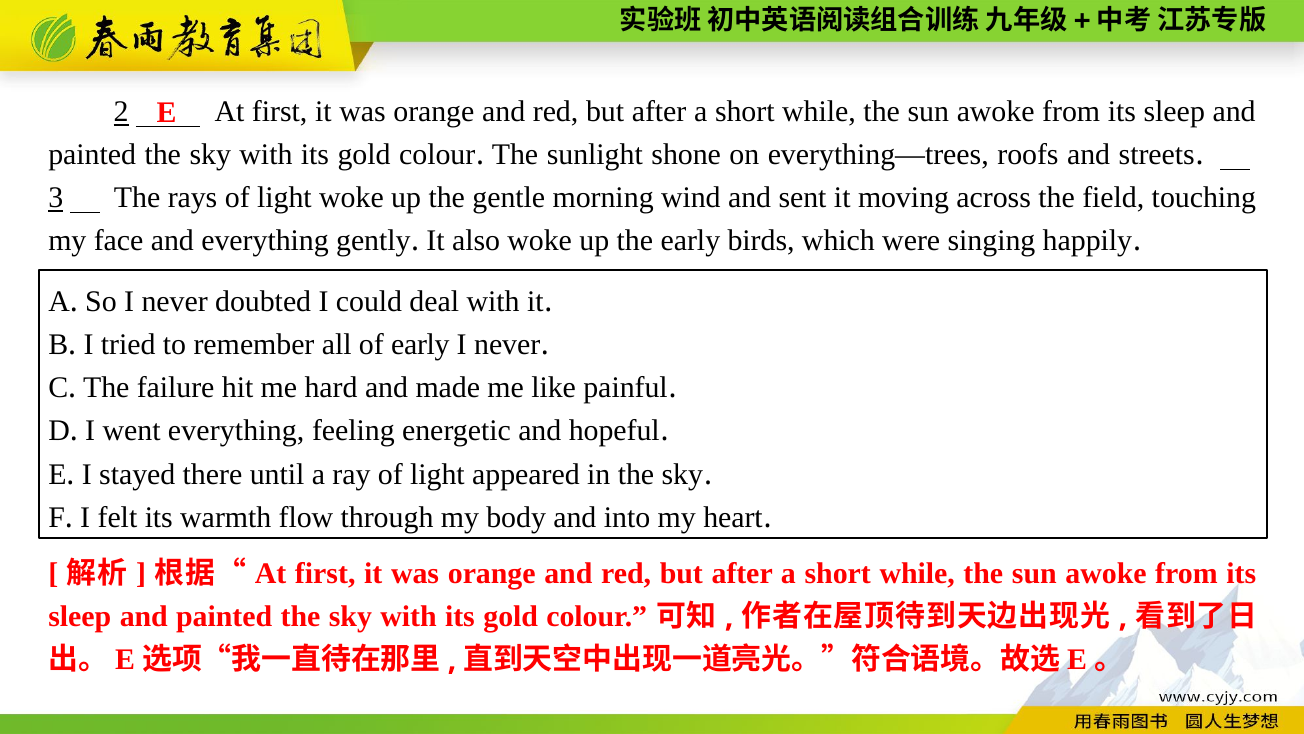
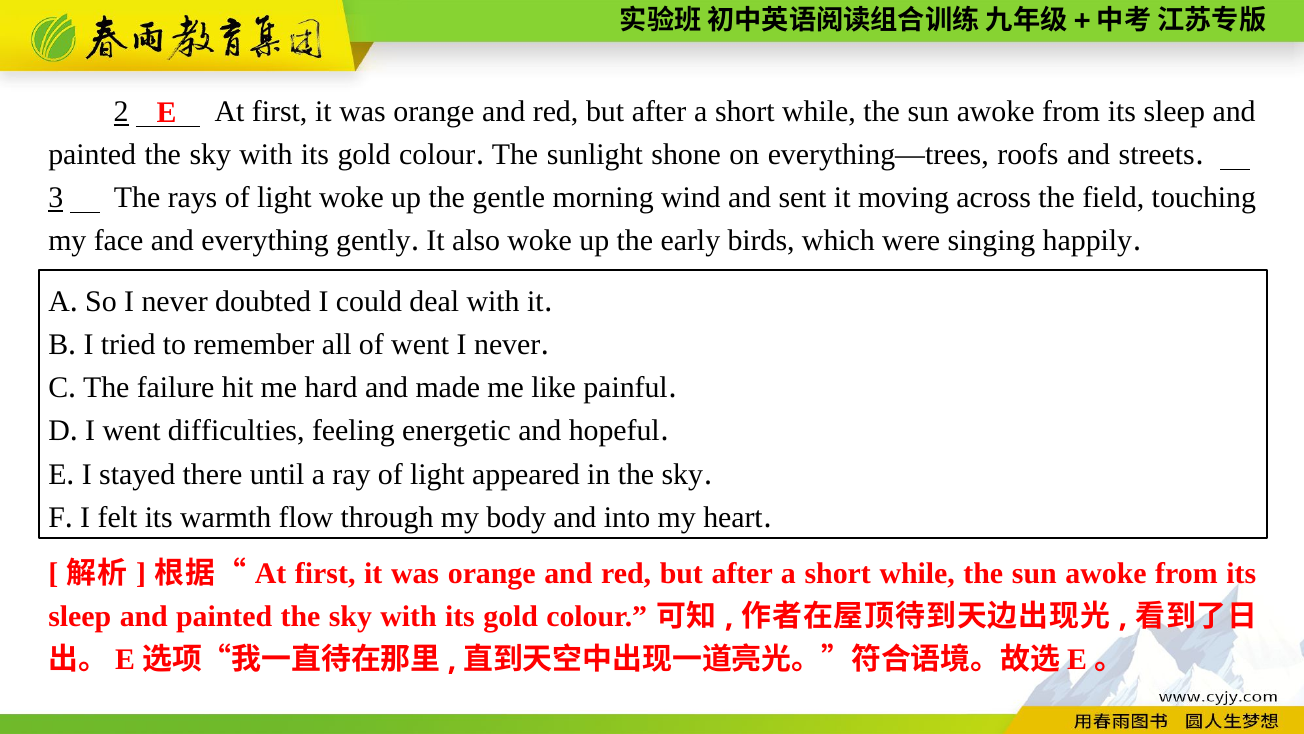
of early: early -> went (420, 345)
went everything: everything -> difficulties (236, 431)
